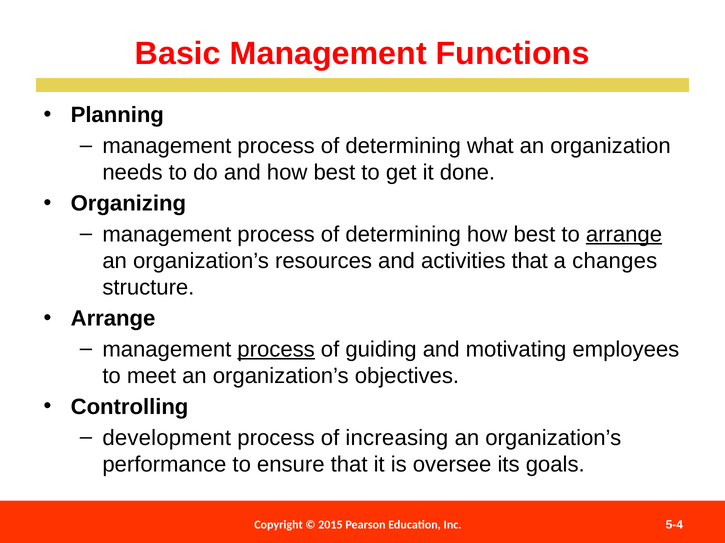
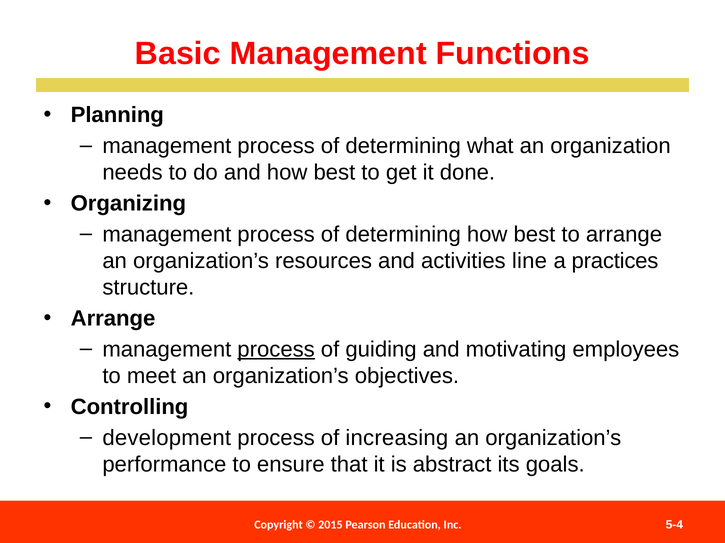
arrange underline: present -> none (624, 235)
activities that: that -> line (529, 261)
changes: changes -> practices (615, 261)
oversee: oversee -> abstract (452, 465)
